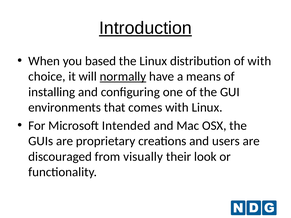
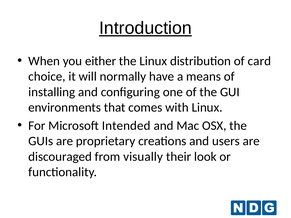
based: based -> either (101, 61)
of with: with -> card (259, 61)
normally underline: present -> none (123, 77)
